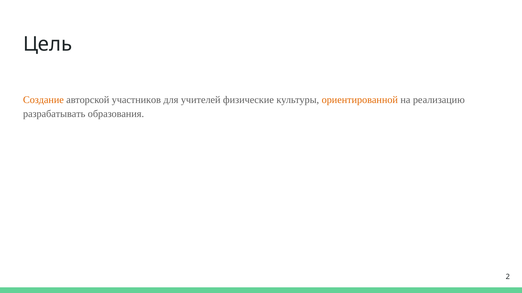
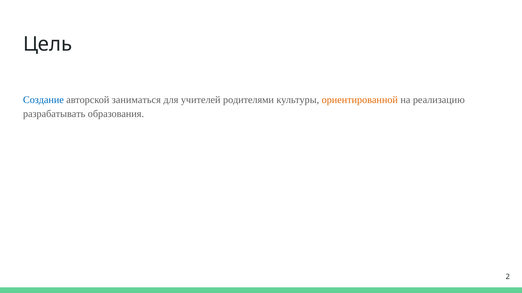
Создание colour: orange -> blue (43, 100)
участников: участников -> заниматься (136, 100)
физические: физические -> родителями (248, 100)
